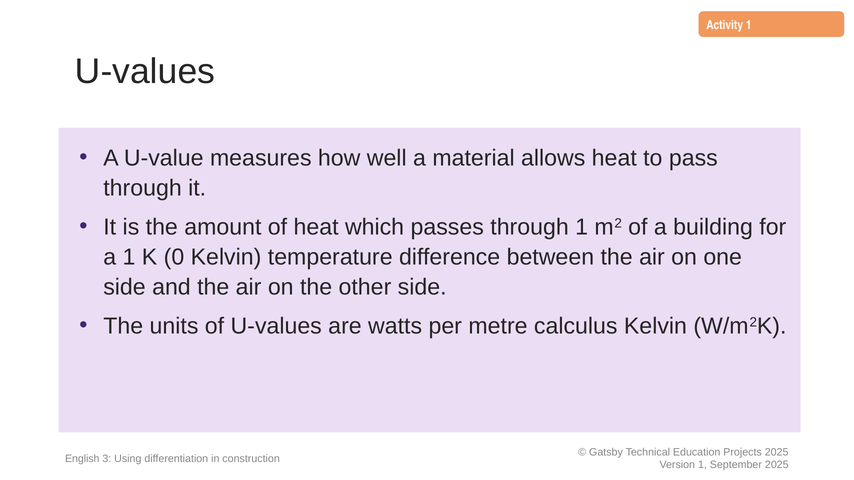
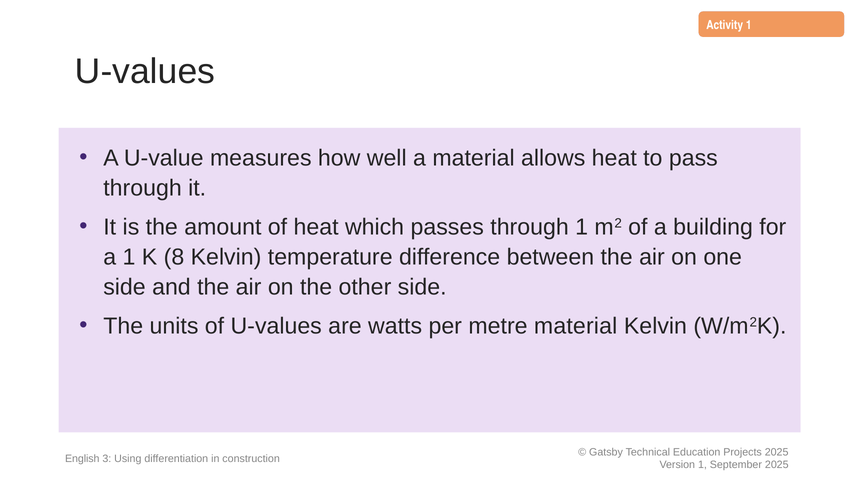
0: 0 -> 8 (174, 257)
metre calculus: calculus -> material (576, 326)
